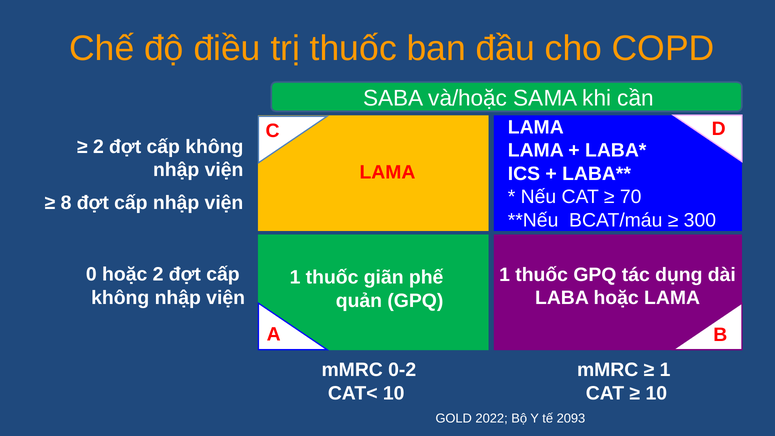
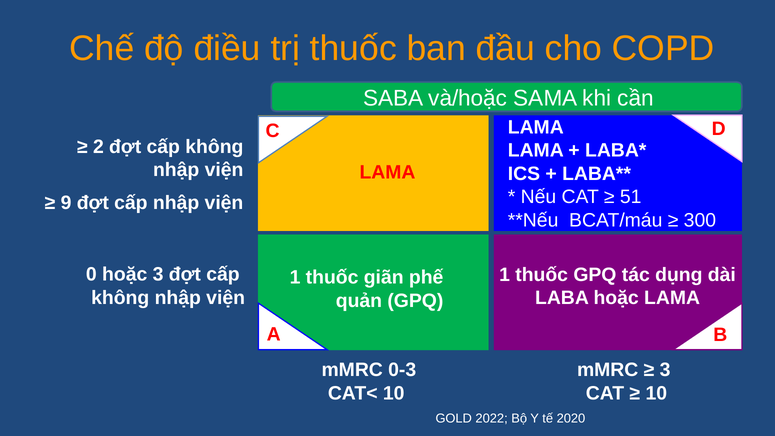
70: 70 -> 51 (631, 197)
8: 8 -> 9 (66, 203)
hoặc 2: 2 -> 3 (158, 274)
0-2: 0-2 -> 0-3 (402, 370)
1: 1 -> 3 (665, 370)
2093: 2093 -> 2020 (571, 418)
